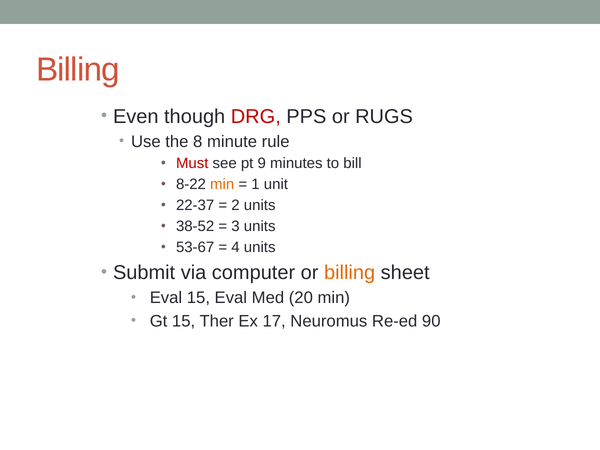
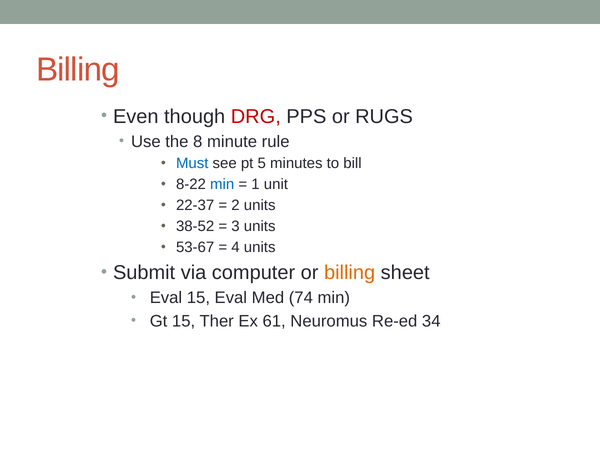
Must colour: red -> blue (192, 163)
9: 9 -> 5 (262, 163)
min colour: orange -> blue (222, 184)
20: 20 -> 74 (301, 298)
17: 17 -> 61 (274, 321)
90: 90 -> 34 (431, 321)
